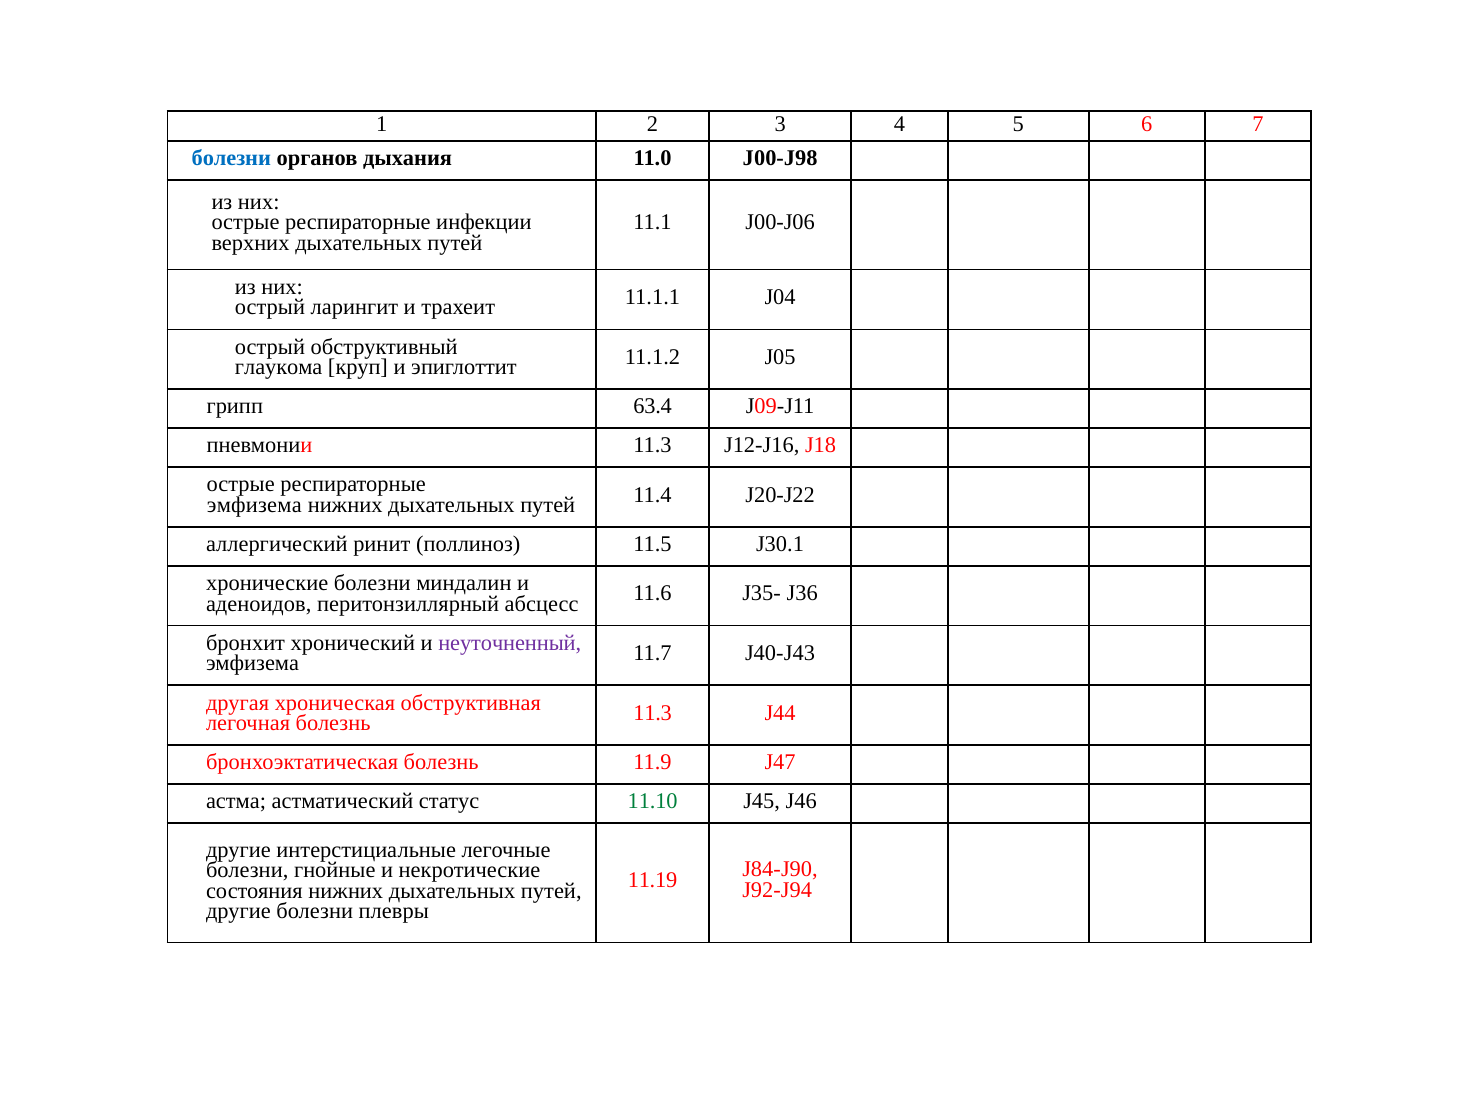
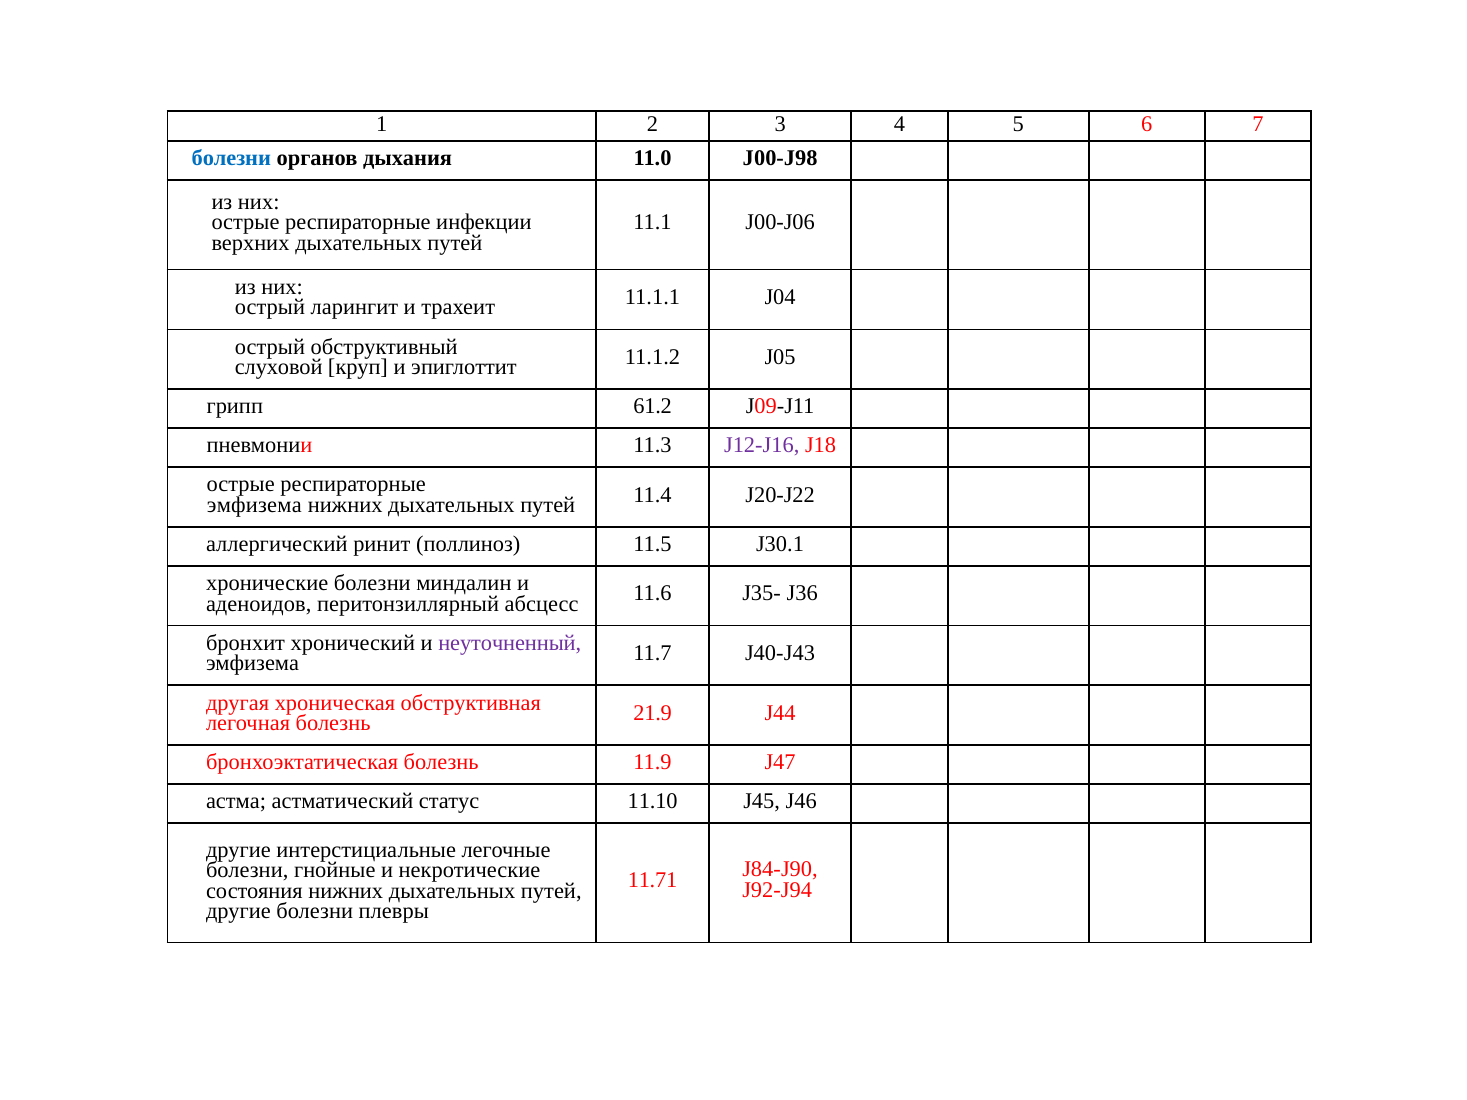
глаукома: глаукома -> слуховой (279, 367)
63.4: 63.4 -> 61.2 (653, 407)
J12-J16 colour: black -> purple (762, 446)
болезнь 11.3: 11.3 -> 21.9 (653, 713)
11.10 colour: green -> black (653, 801)
11.19: 11.19 -> 11.71 (653, 881)
